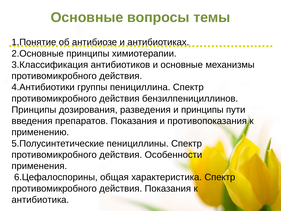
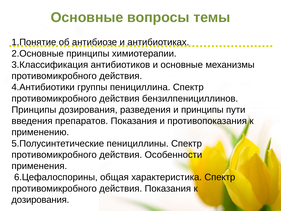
антибиотика: антибиотика -> дозирования (40, 200)
